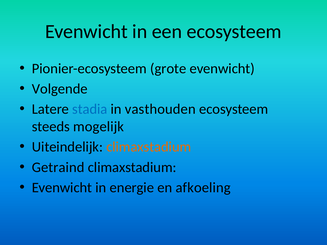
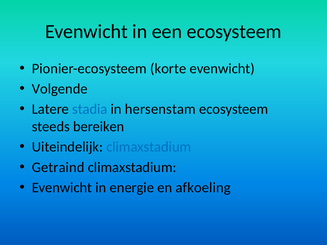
grote: grote -> korte (168, 69)
vasthouden: vasthouden -> hersenstam (160, 109)
mogelijk: mogelijk -> bereiken (99, 127)
climaxstadium colour: orange -> blue (149, 147)
